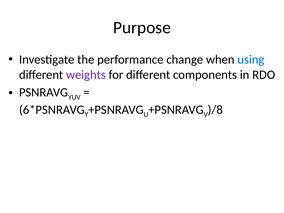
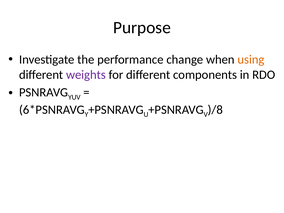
using colour: blue -> orange (251, 60)
